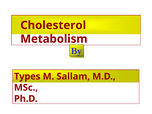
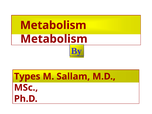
Cholesterol: Cholesterol -> Metabolism (53, 25)
